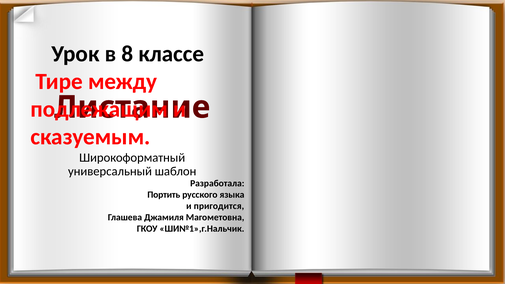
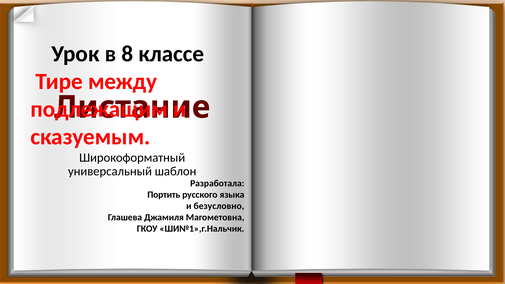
пригодится: пригодится -> безусловно (219, 206)
